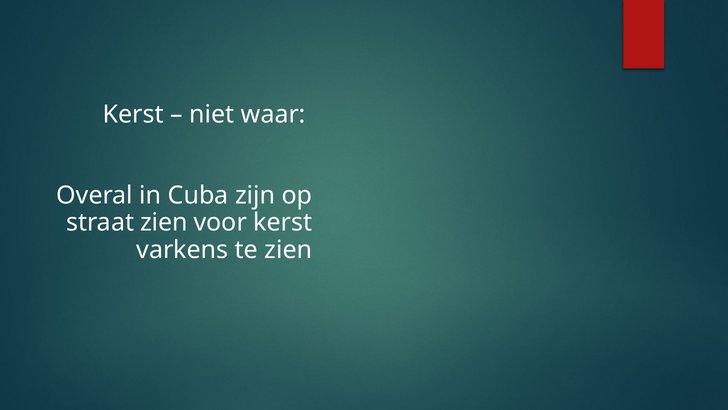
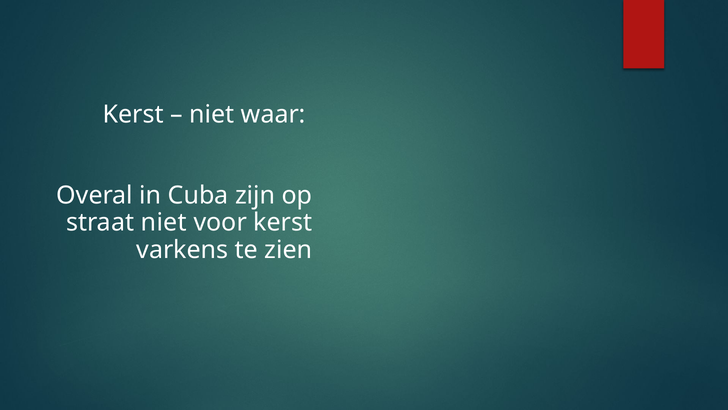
straat zien: zien -> niet (164, 222)
